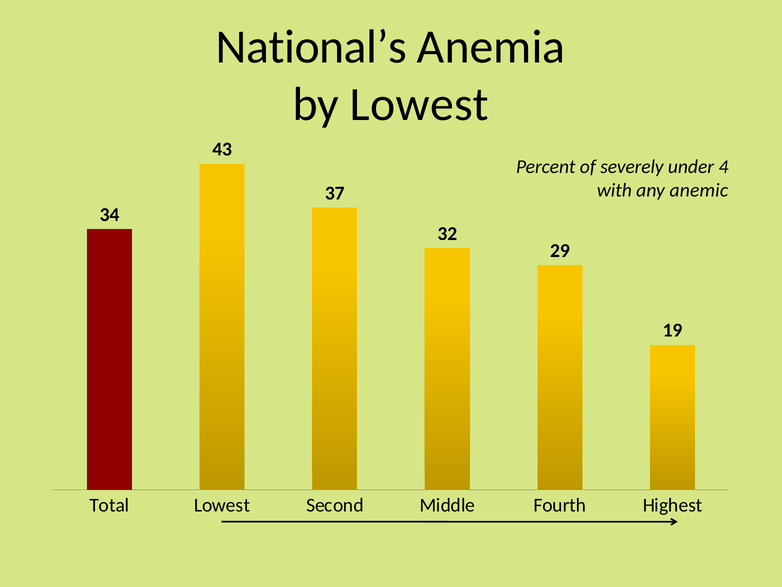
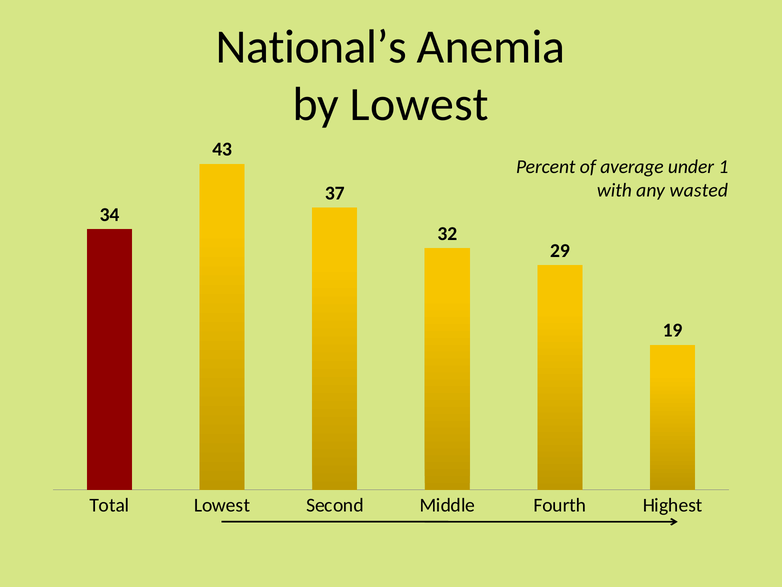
severely: severely -> average (632, 167)
4: 4 -> 1 (723, 167)
anemic: anemic -> wasted (699, 190)
